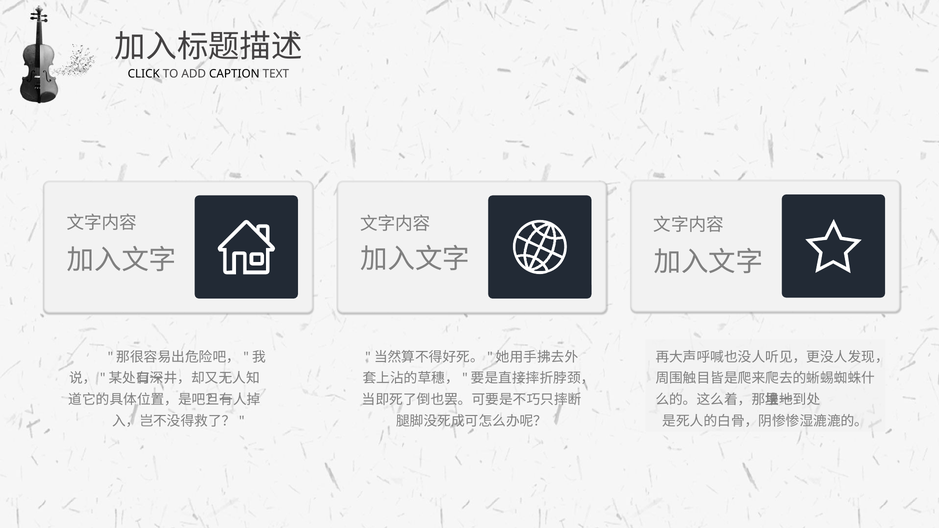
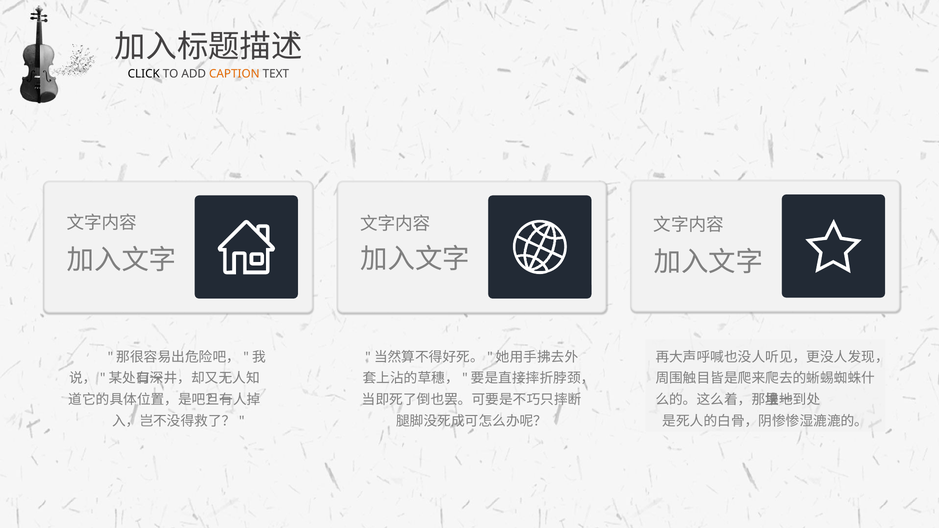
CAPTION colour: black -> orange (234, 74)
